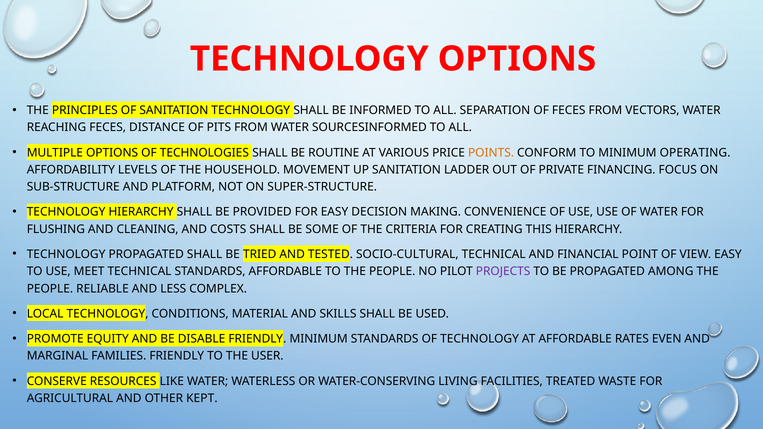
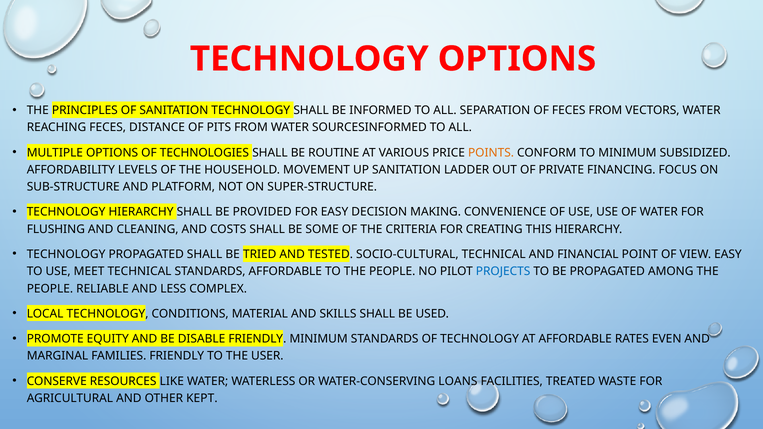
OPERATING: OPERATING -> SUBSIDIZED (695, 153)
PROJECTS colour: purple -> blue (503, 272)
LIVING: LIVING -> LOANS (458, 381)
